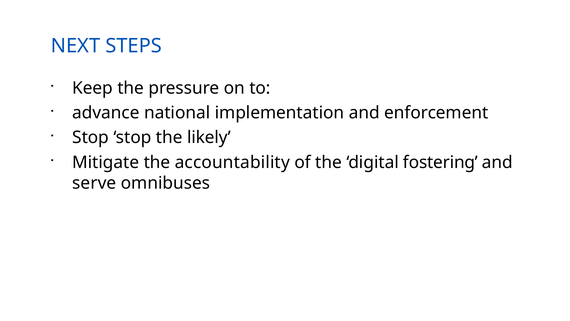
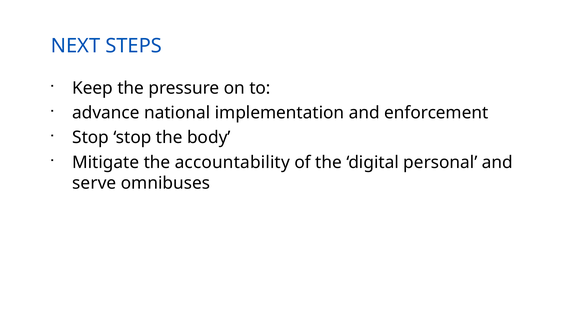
likely: likely -> body (209, 137)
fostering: fostering -> personal (440, 162)
